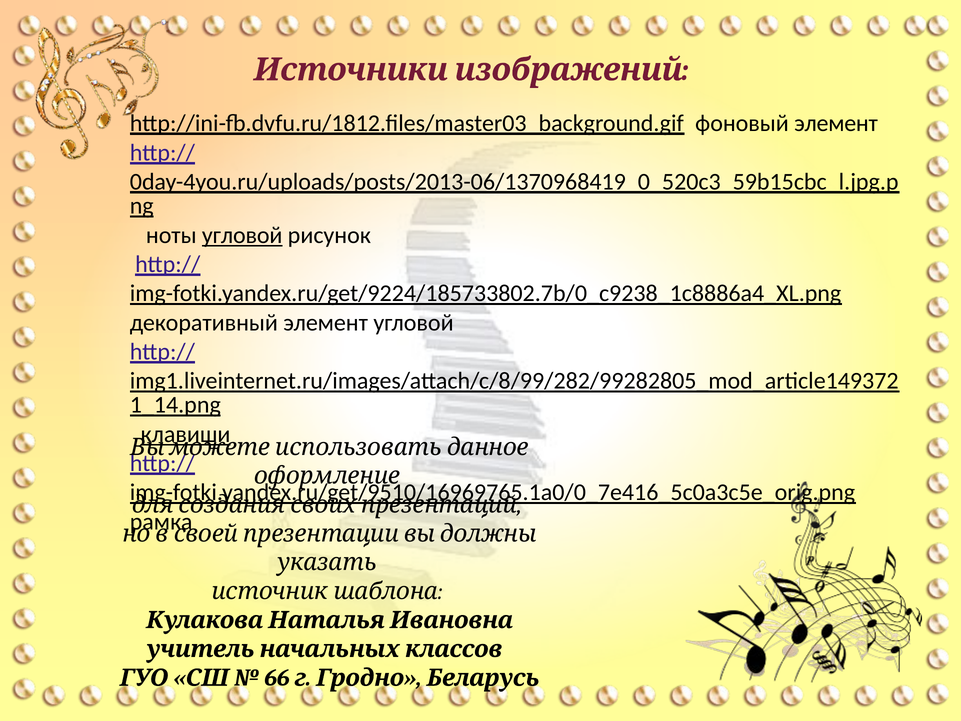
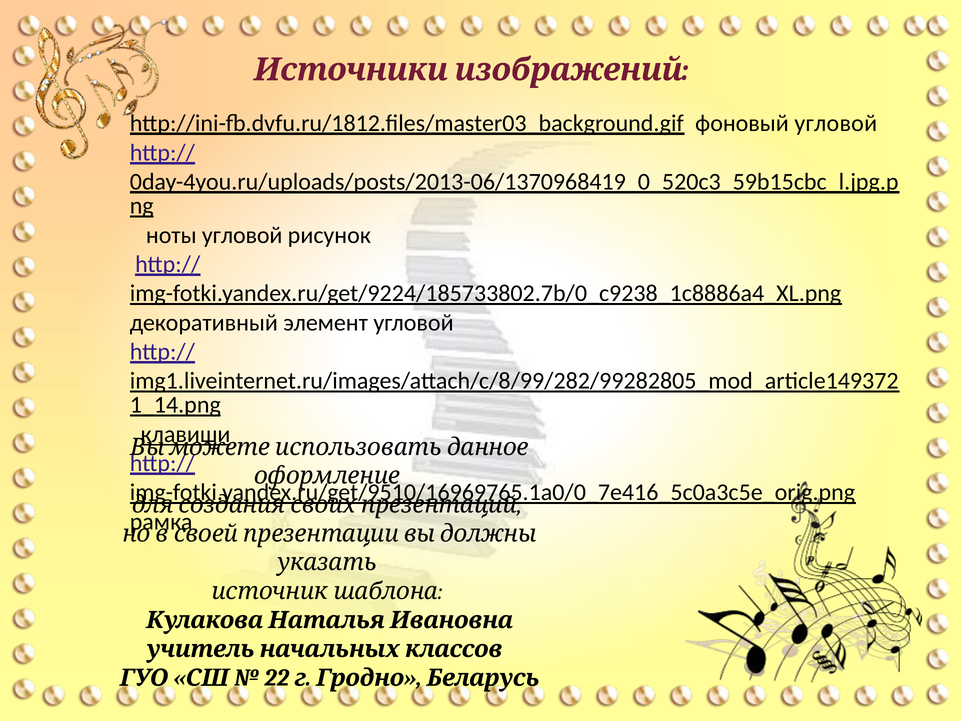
фоновый элемент: элемент -> угловой (836, 123)
угловой underline: present -> none (242, 235)
66: 66 -> 22 (277, 678)
